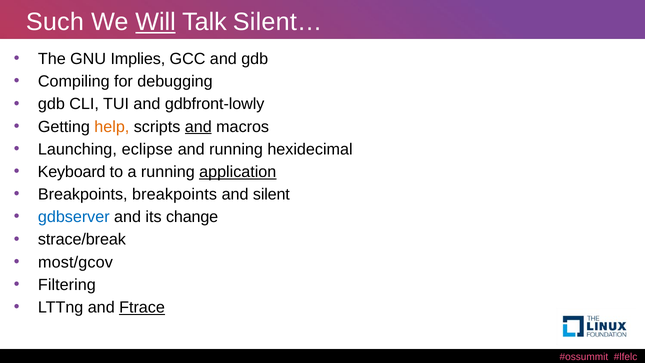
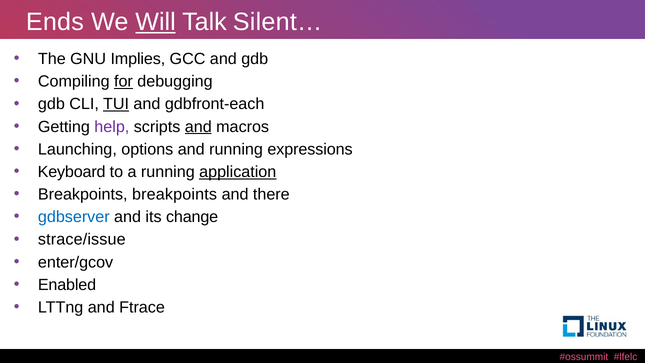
Such: Such -> Ends (55, 22)
for underline: none -> present (123, 82)
TUI underline: none -> present (116, 104)
gdbfront-lowly: gdbfront-lowly -> gdbfront-each (215, 104)
help colour: orange -> purple (112, 127)
eclipse: eclipse -> options (147, 149)
hexidecimal: hexidecimal -> expressions (310, 149)
silent: silent -> there (271, 194)
strace/break: strace/break -> strace/issue (82, 239)
most/gcov: most/gcov -> enter/gcov (76, 262)
Filtering: Filtering -> Enabled (67, 285)
Ftrace underline: present -> none (142, 307)
